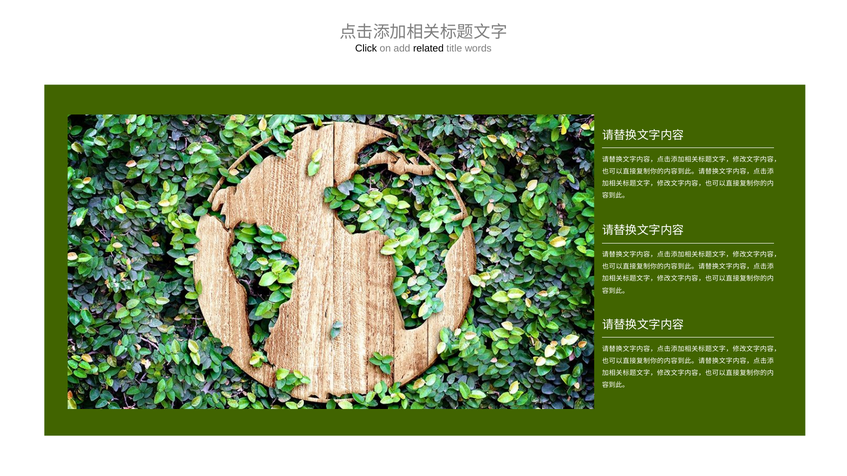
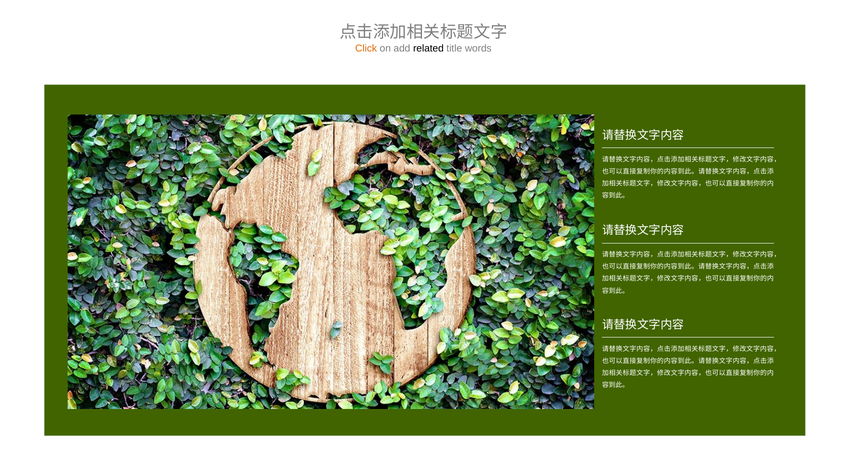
Click colour: black -> orange (366, 48)
